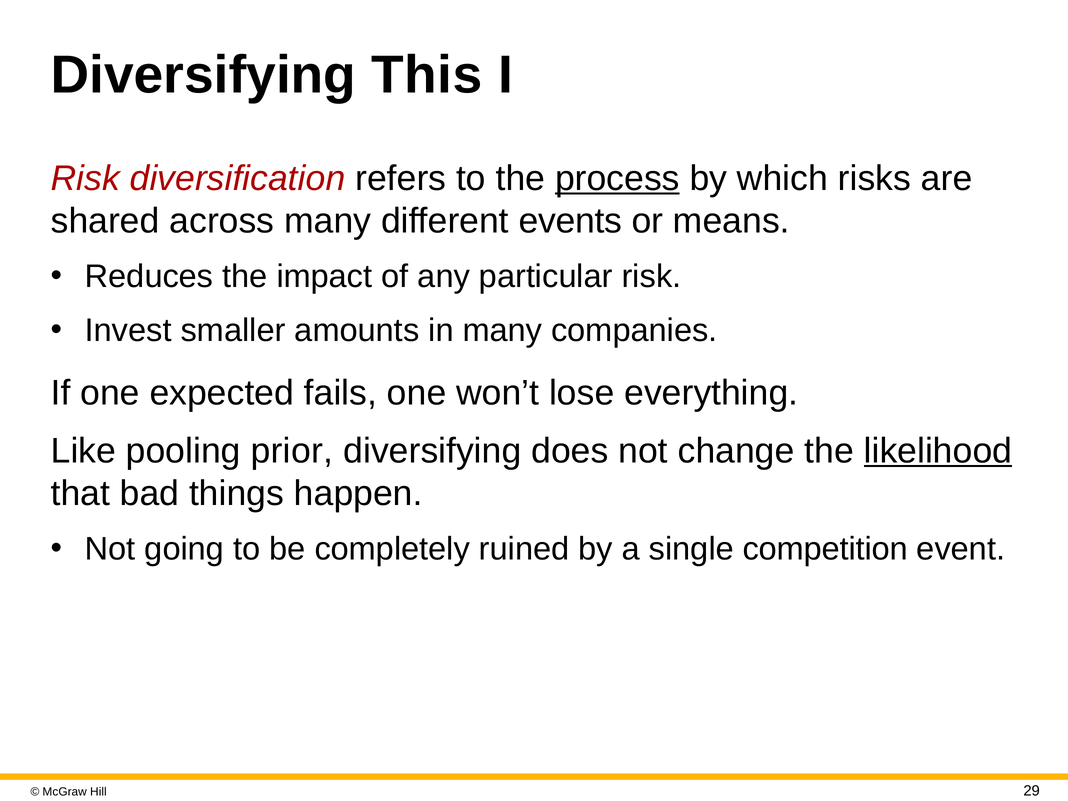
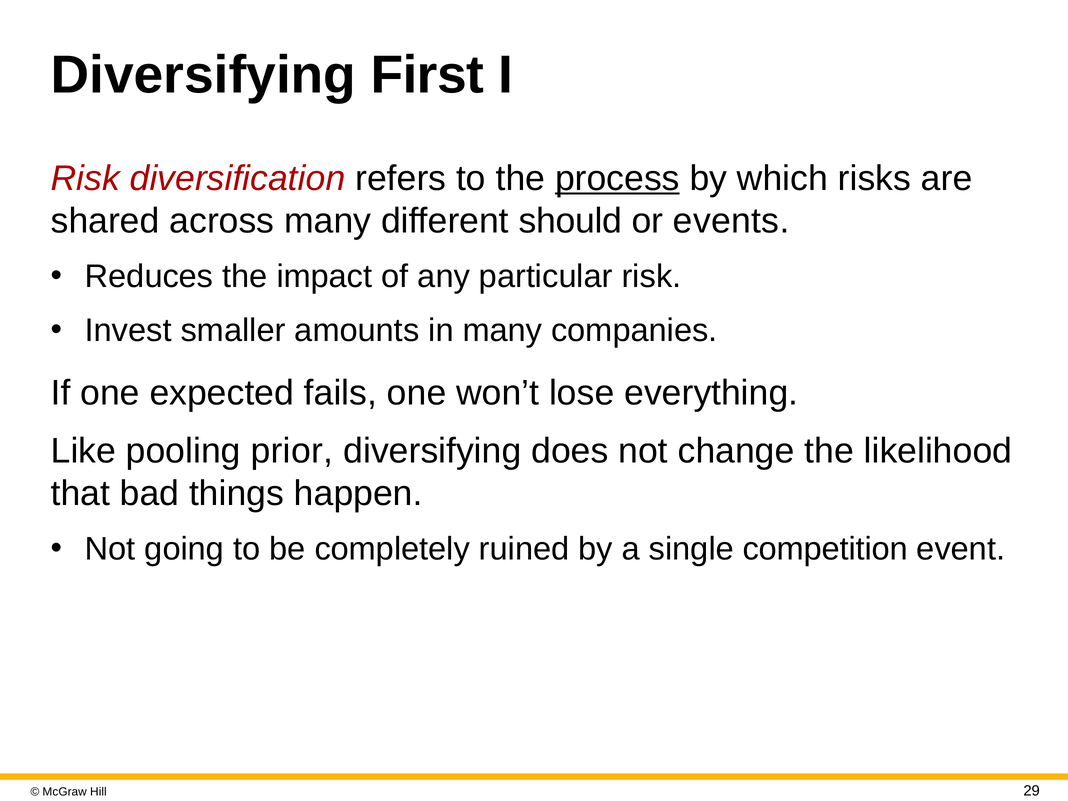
This: This -> First (427, 75)
events: events -> should (570, 221)
means: means -> events (731, 221)
likelihood underline: present -> none (938, 451)
